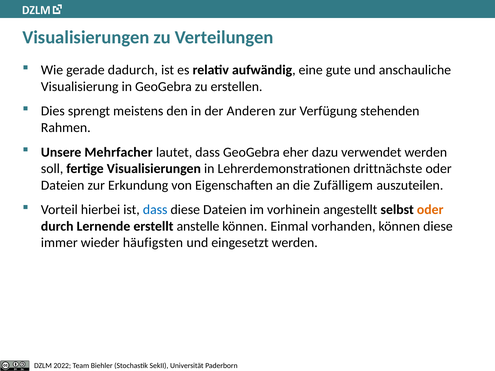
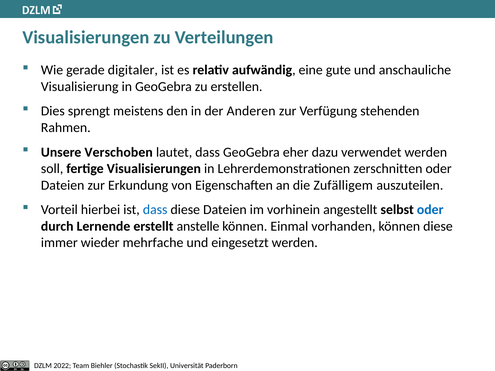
dadurch: dadurch -> digitaler (133, 70)
Mehrfacher: Mehrfacher -> Verschoben (119, 152)
drittnächste: drittnächste -> zerschnitten (388, 169)
oder colour: orange -> blue (430, 210)
häufigsten: häufigsten -> mehrfache (153, 243)
